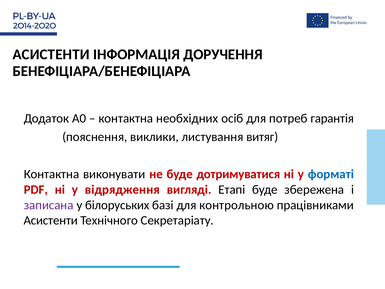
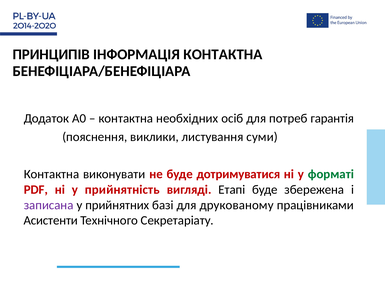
АСИСТЕНТИ: АСИСТЕНТИ -> ПРИНЦИПІВ (51, 54)
ІНФОРМАЦІЯ ДОРУЧЕННЯ: ДОРУЧЕННЯ -> КОНТАКТНА (223, 54)
витяг: витяг -> суми (262, 137)
форматі colour: blue -> green (331, 174)
відрядження: відрядження -> прийнятність (122, 189)
білоруських: білоруських -> прийнятних (117, 205)
контрольною: контрольною -> друкованому (237, 205)
